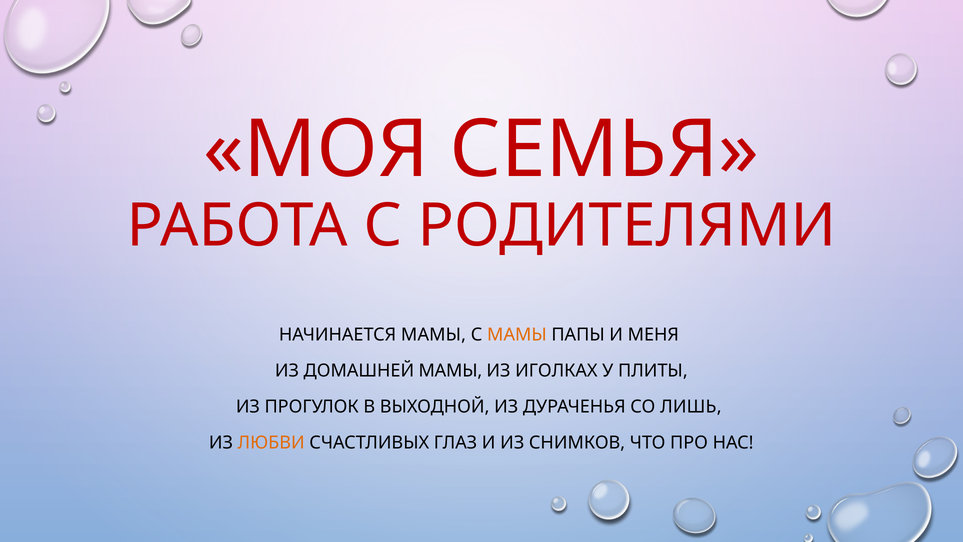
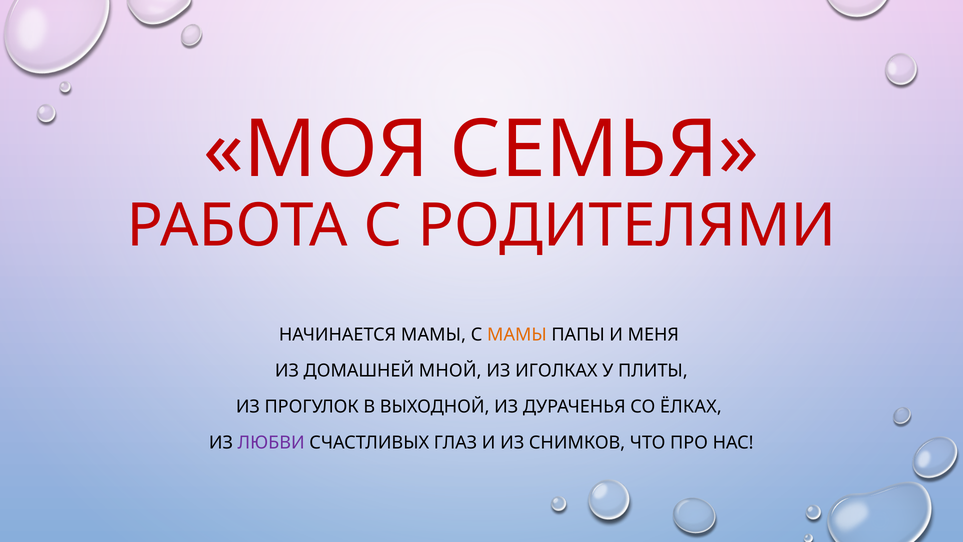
ДОМАШНЕЙ МАМЫ: МАМЫ -> МНОЙ (450, 371)
ЛИШЬ: ЛИШЬ -> ЁЛКАХ (691, 407)
ЛЮБВИ colour: orange -> purple (271, 443)
